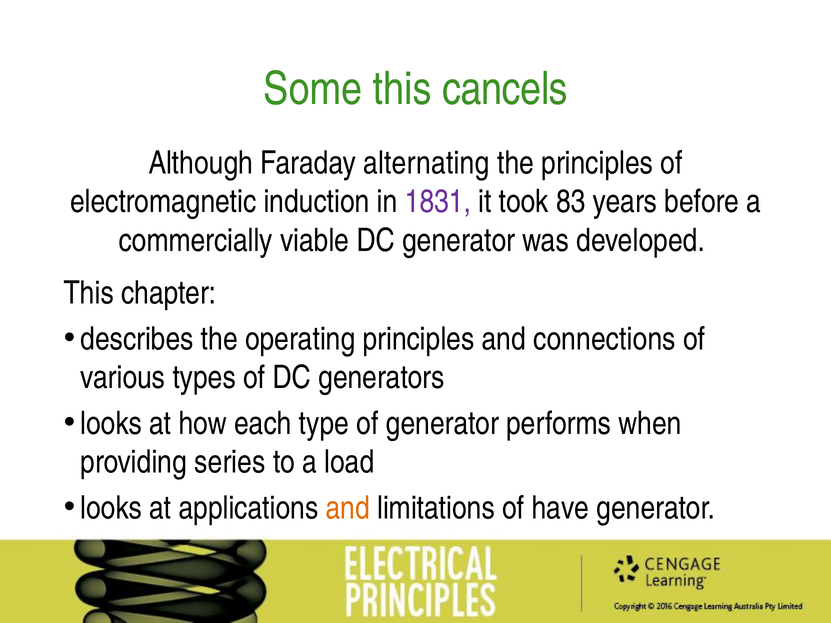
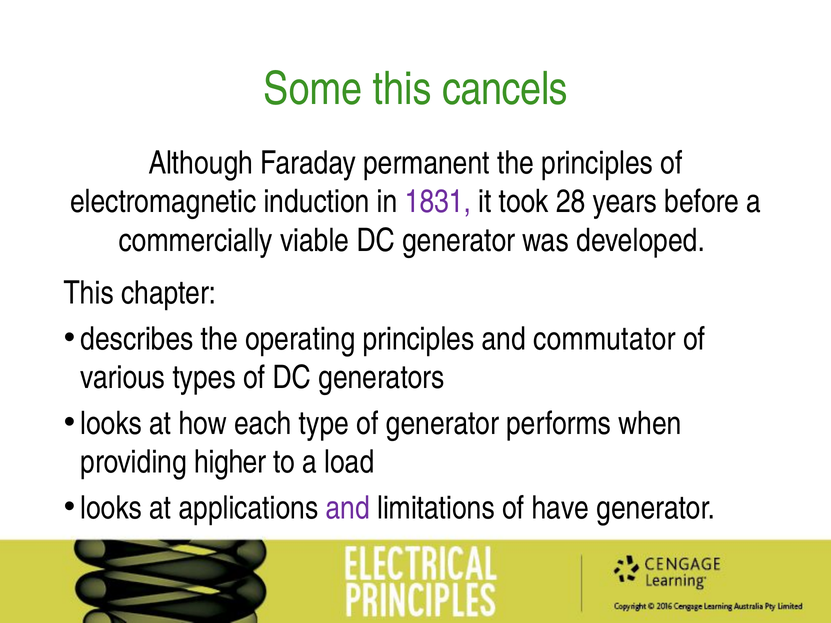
alternating: alternating -> permanent (426, 163)
83: 83 -> 28 (571, 202)
connections: connections -> commutator (604, 339)
series: series -> higher (230, 462)
and colour: orange -> purple (348, 508)
